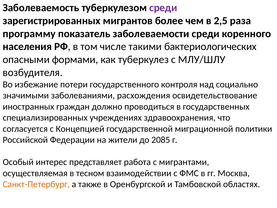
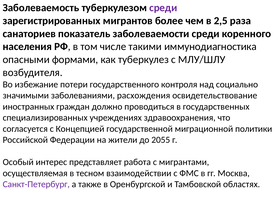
программу: программу -> санаториев (29, 34)
бактериологических: бактериологических -> иммунодиагностика (210, 47)
2085: 2085 -> 2055 (161, 140)
Санкт-Петербург colour: orange -> purple (36, 184)
